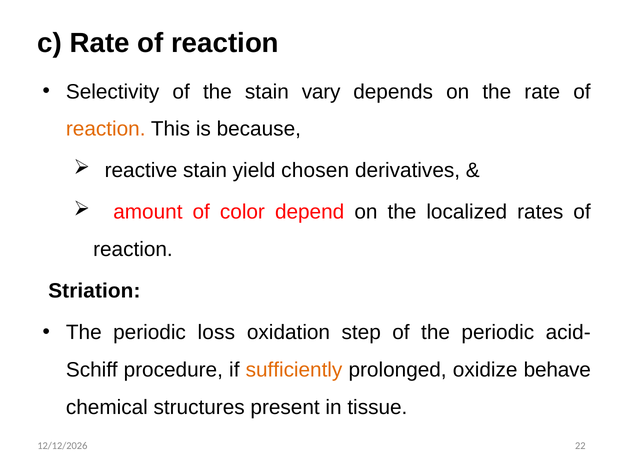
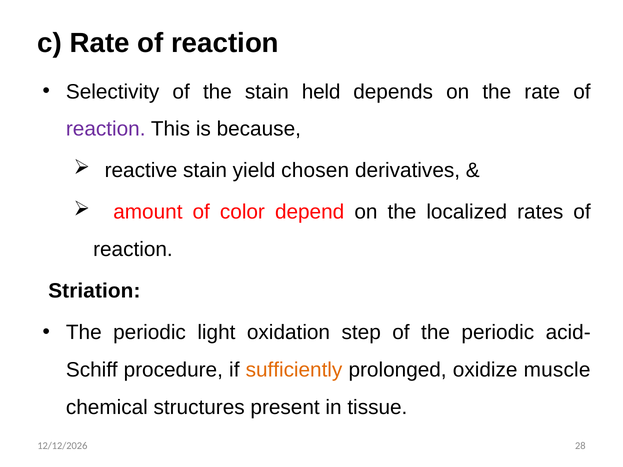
vary: vary -> held (321, 92)
reaction colour: orange -> purple (106, 129)
loss: loss -> light (216, 333)
behave: behave -> muscle (557, 370)
22: 22 -> 28 (580, 446)
